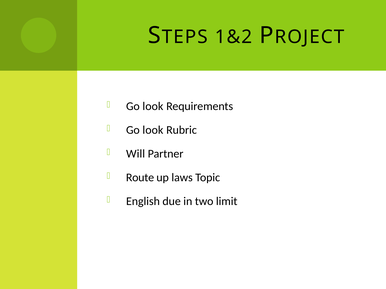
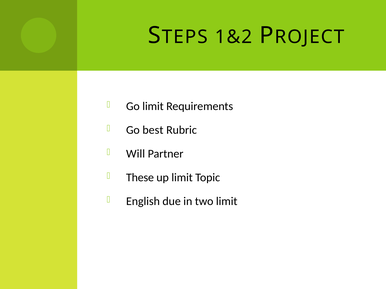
look: look -> limit (153, 106)
look: look -> best (153, 130)
Route: Route -> These (140, 178)
up laws: laws -> limit (182, 178)
